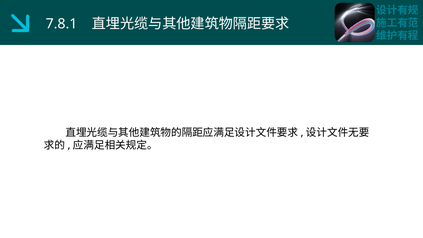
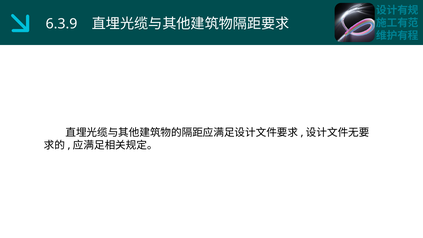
7.8.1: 7.8.1 -> 6.3.9 (61, 24)
